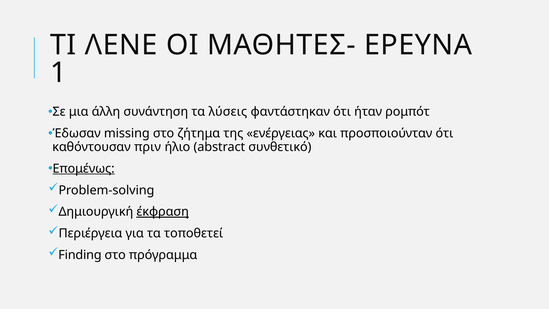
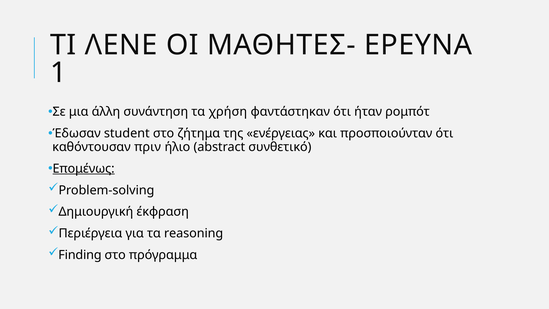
λύσεις: λύσεις -> χρήση (228, 112)
missing: missing -> student (127, 133)
έκφραση underline: present -> none (163, 212)
τοποθετεί: τοποθετεί -> reasoning (194, 233)
